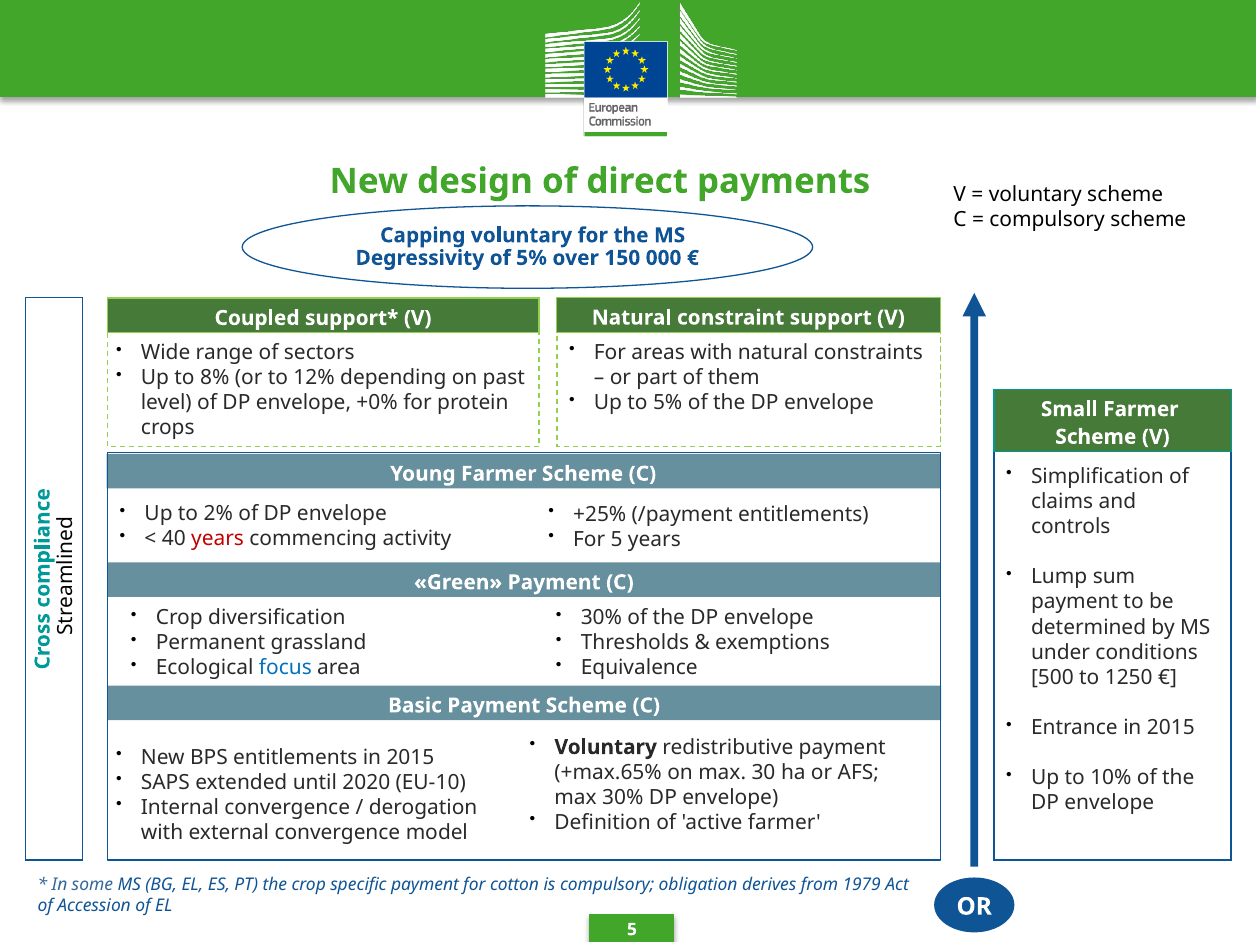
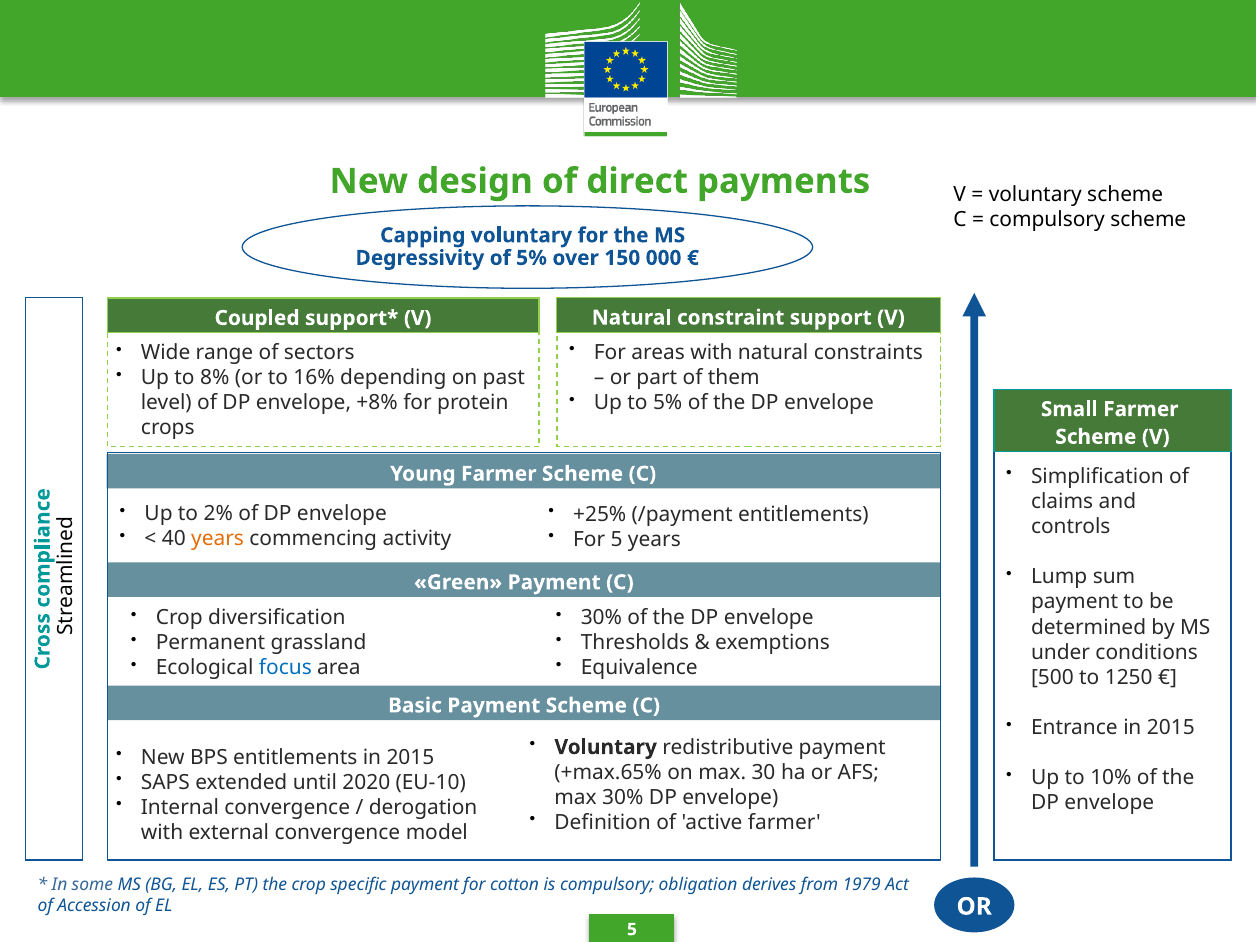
12%: 12% -> 16% (314, 378)
+0%: +0% -> +8% (377, 403)
years colour: red -> orange (218, 539)
